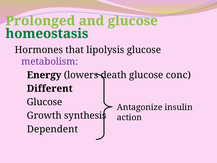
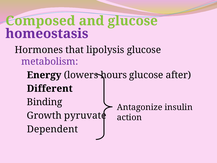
Prolonged: Prolonged -> Composed (40, 21)
homeostasis colour: green -> purple (47, 34)
death: death -> hours (114, 75)
conc: conc -> after (178, 75)
Glucose: Glucose -> Binding (45, 102)
synthesis: synthesis -> pyruvate (85, 115)
